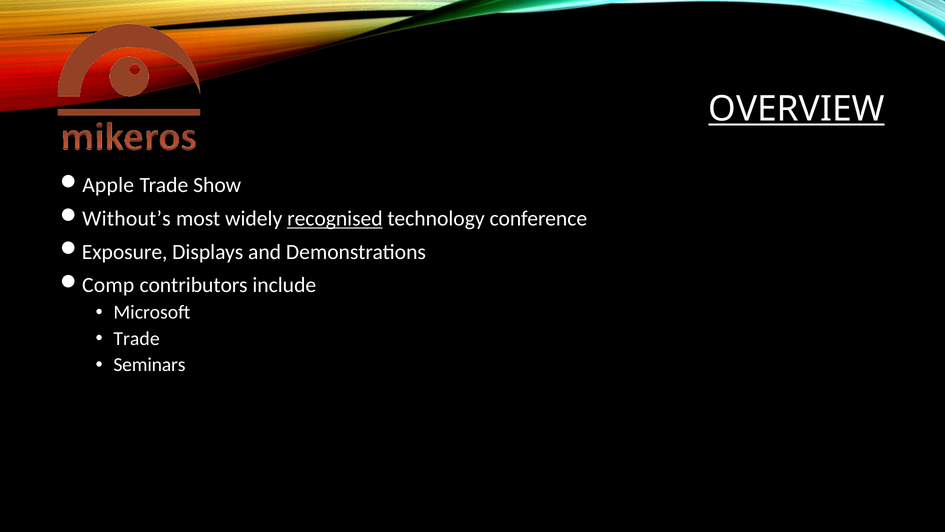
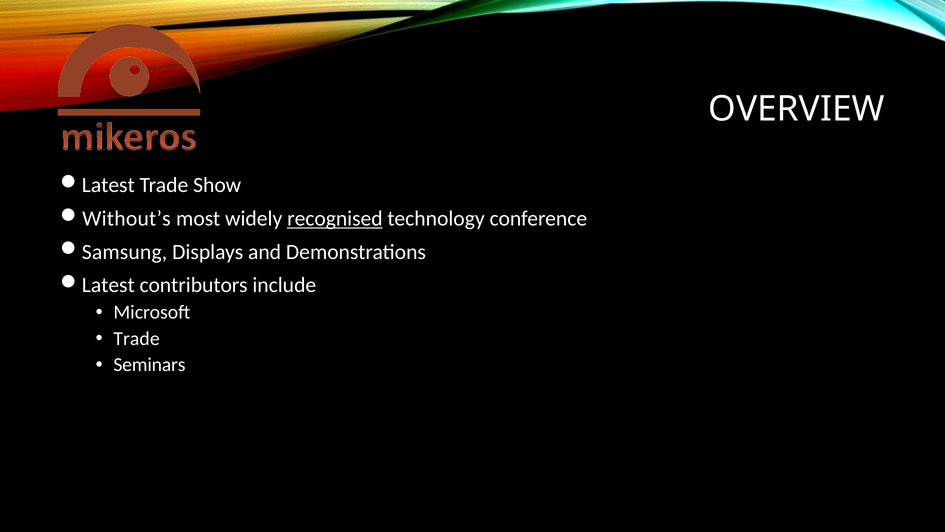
OVERVIEW underline: present -> none (797, 109)
Apple: Apple -> Latest (108, 185)
Exposure: Exposure -> Samsung (125, 252)
Comp: Comp -> Latest (108, 285)
